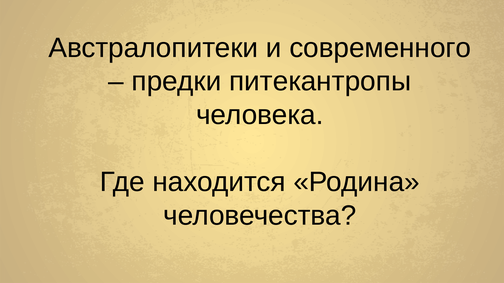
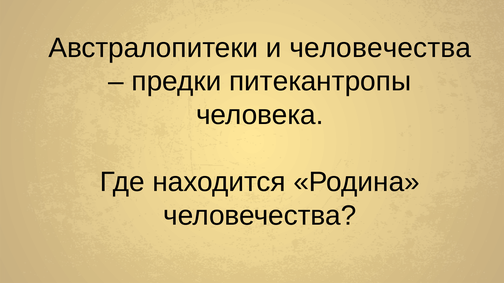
и современного: современного -> человечества (380, 48)
